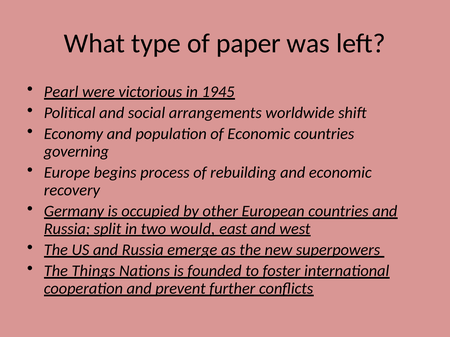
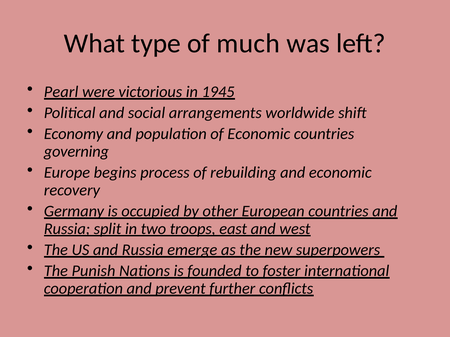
paper: paper -> much (248, 44)
would: would -> troops (193, 229)
Things: Things -> Punish (93, 271)
